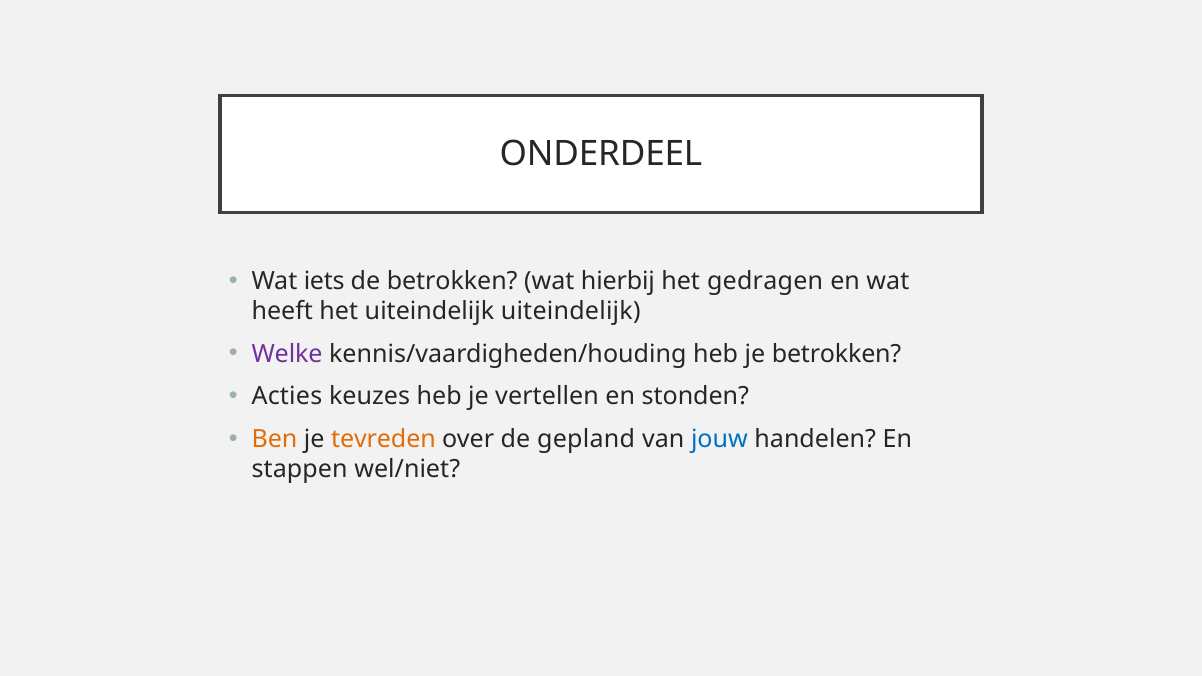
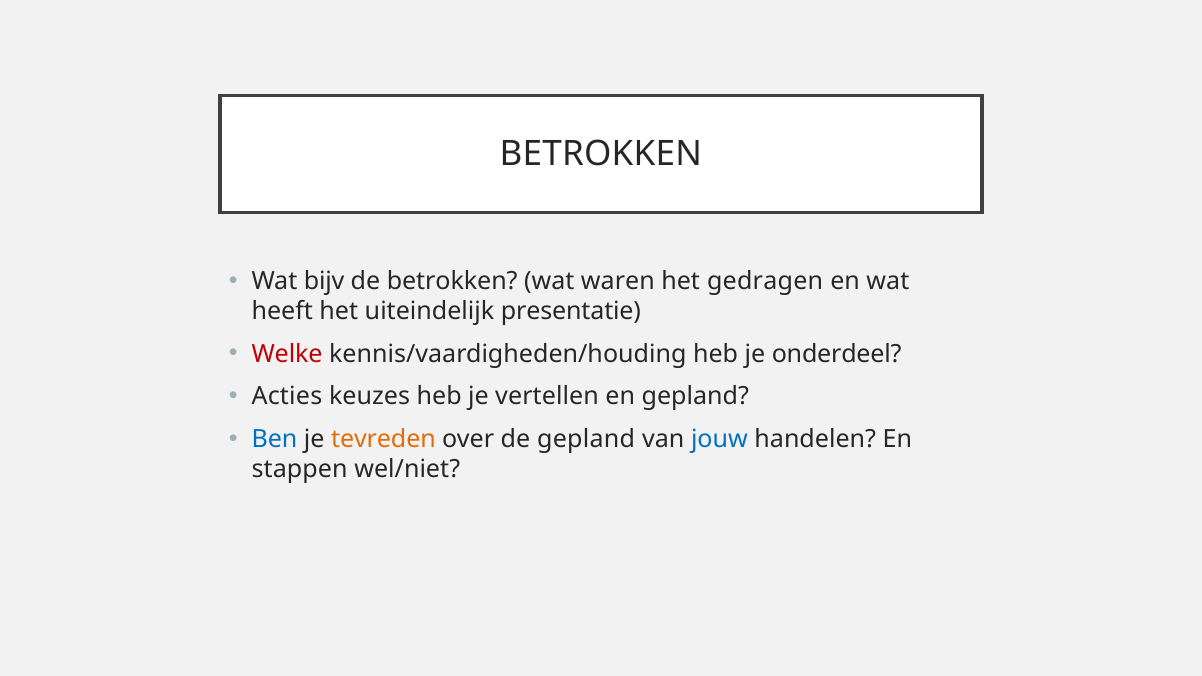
ONDERDEEL: ONDERDEEL -> BETROKKEN (601, 154)
iets: iets -> bijv (324, 281)
hierbij: hierbij -> waren (618, 281)
uiteindelijk uiteindelijk: uiteindelijk -> presentatie (571, 312)
Welke colour: purple -> red (287, 354)
je betrokken: betrokken -> onderdeel (837, 354)
en stonden: stonden -> gepland (695, 397)
Ben colour: orange -> blue (274, 439)
